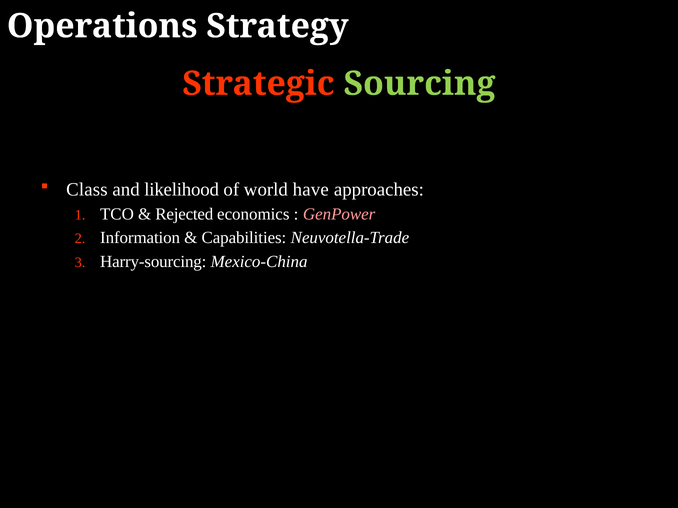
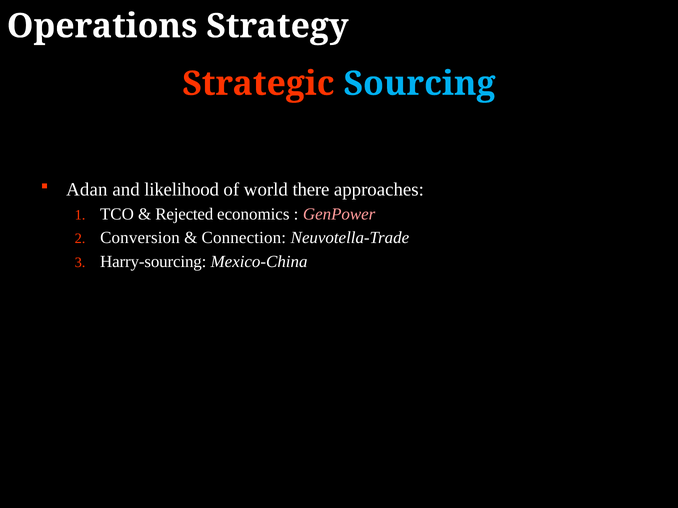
Sourcing colour: light green -> light blue (420, 84)
Class: Class -> Adan (87, 190)
have: have -> there (311, 190)
Information: Information -> Conversion (140, 238)
Capabilities: Capabilities -> Connection (244, 238)
